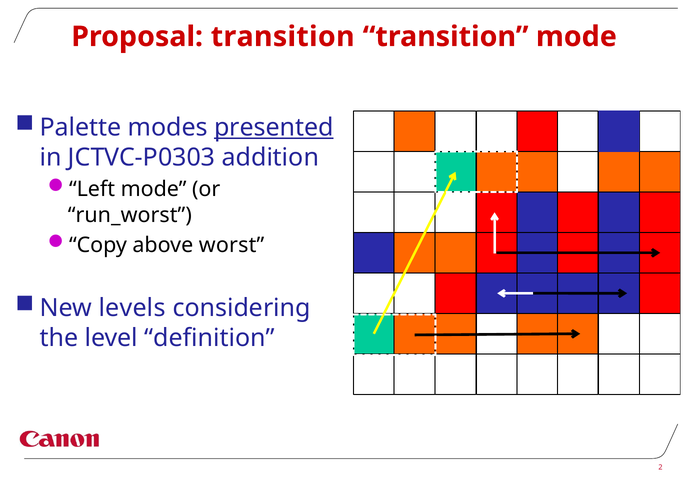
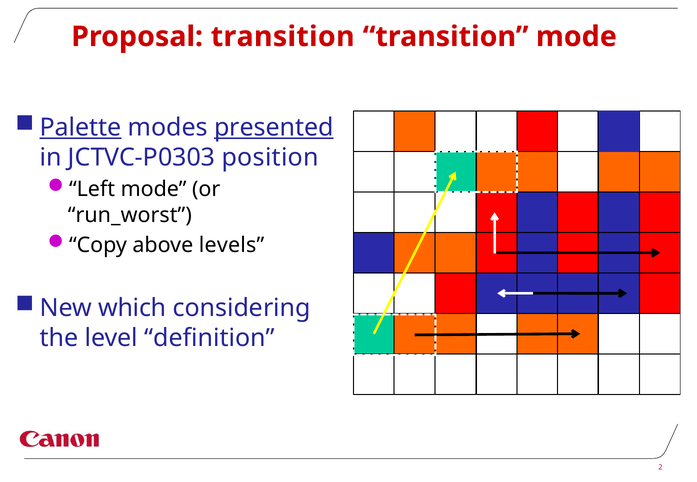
Palette underline: none -> present (80, 128)
addition: addition -> position (270, 158)
worst: worst -> levels (232, 245)
levels: levels -> which (132, 309)
